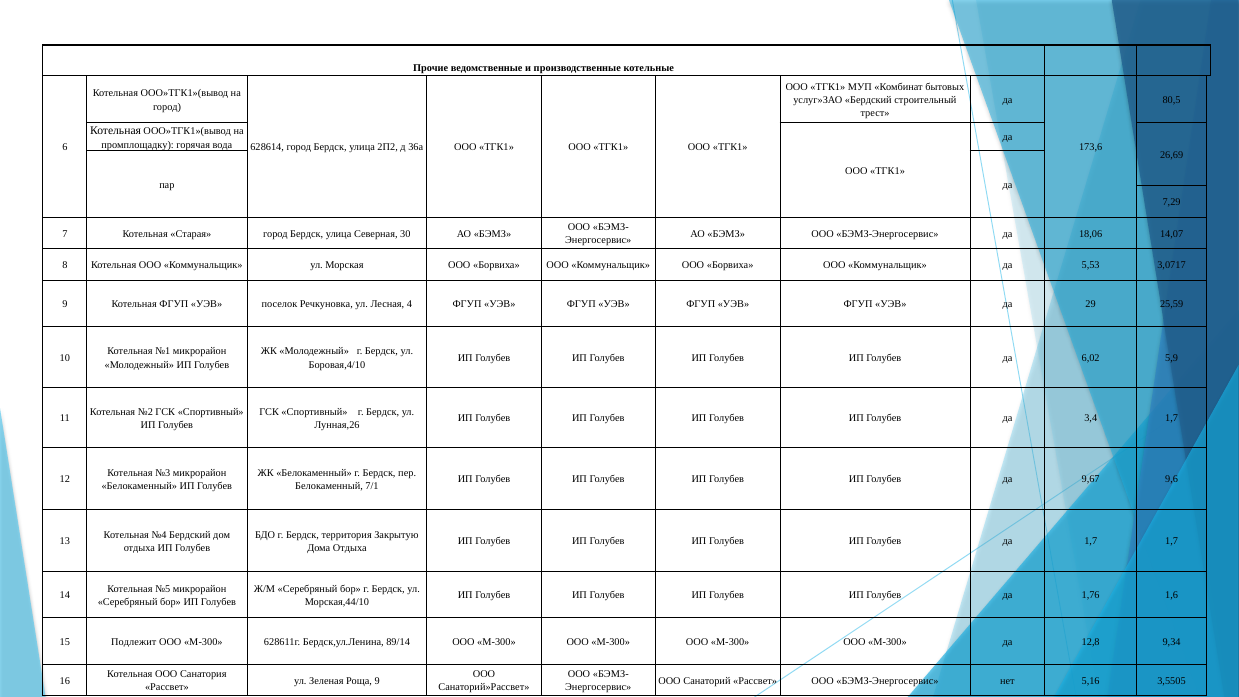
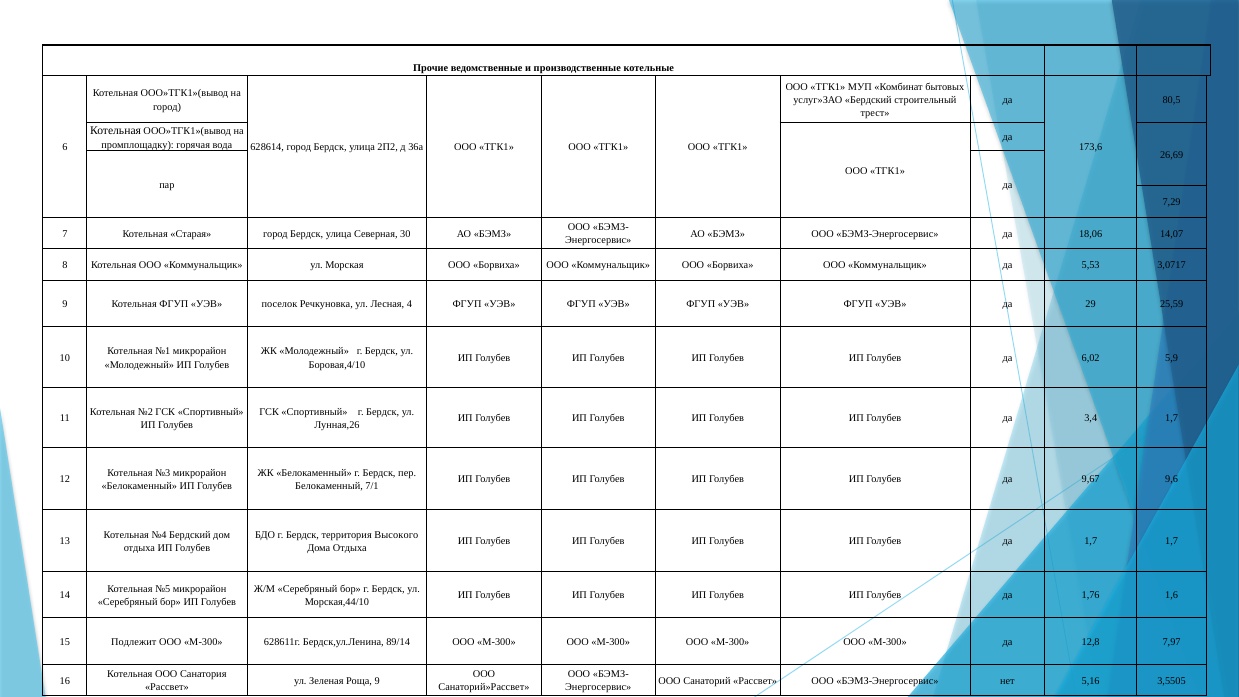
Закрытую: Закрытую -> Высокого (396, 535)
9,34: 9,34 -> 7,97 (1172, 642)
